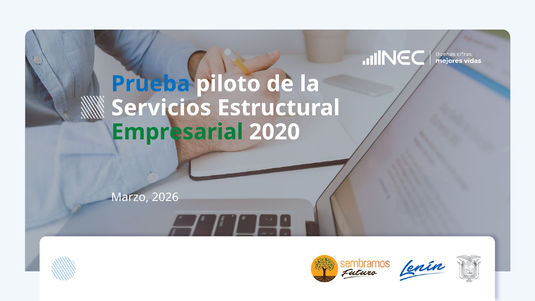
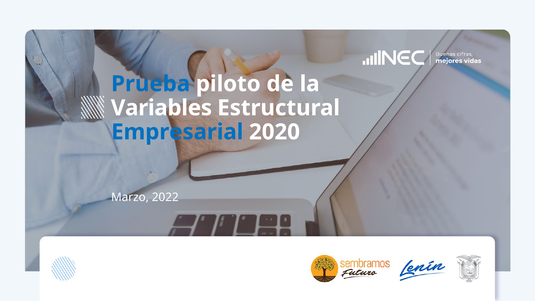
Servicios: Servicios -> Variables (161, 108)
Empresarial colour: green -> blue (177, 132)
2026: 2026 -> 2022 (165, 197)
